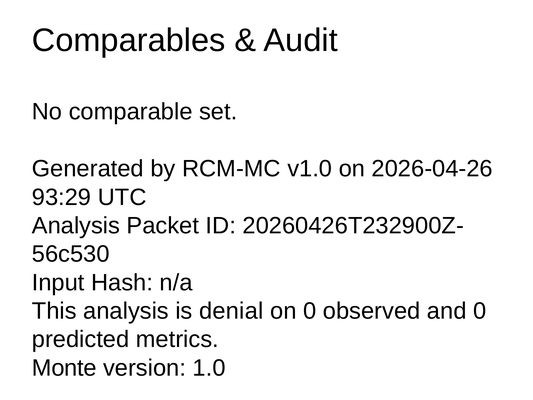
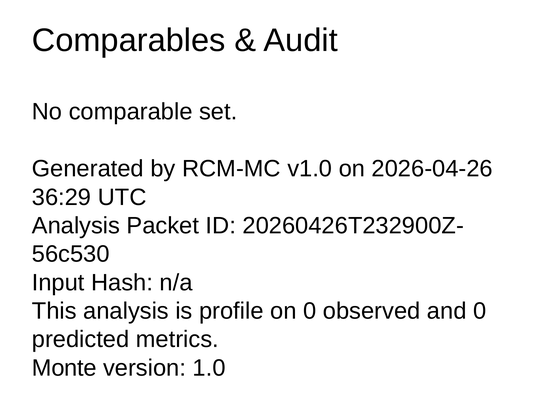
93:29: 93:29 -> 36:29 (62, 197)
denial: denial -> profile (231, 311)
